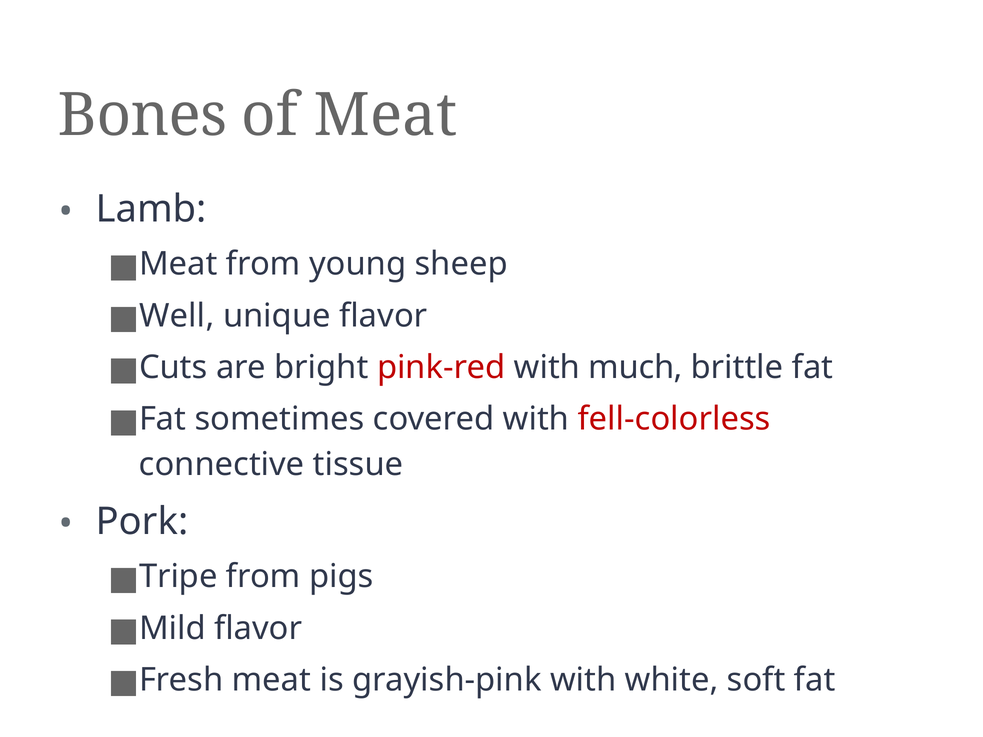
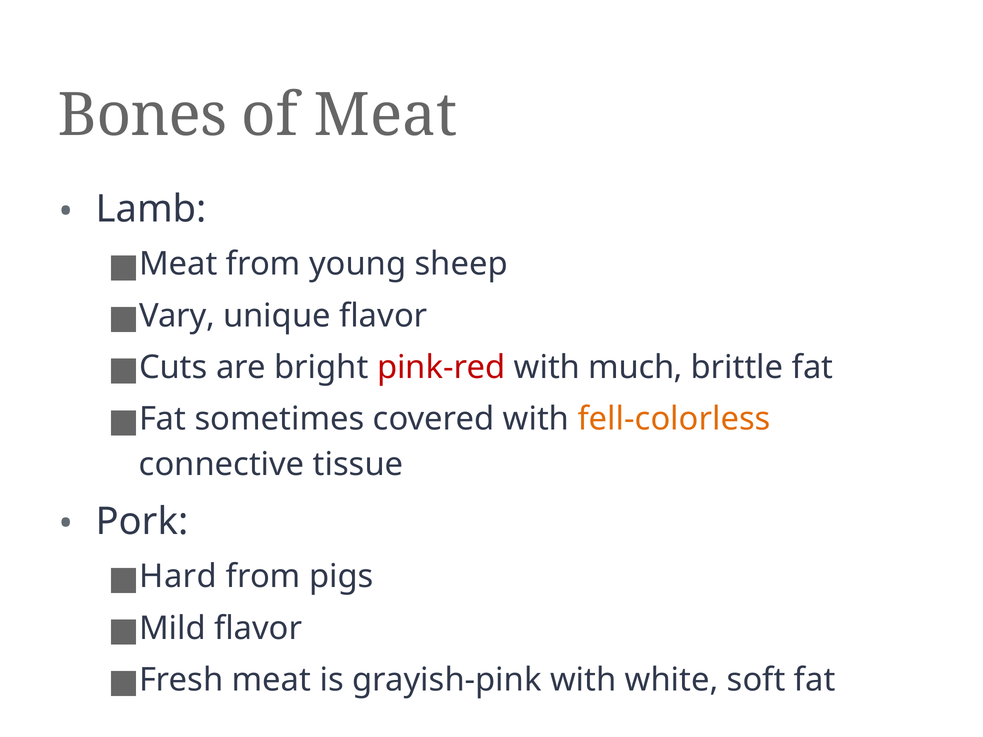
Well: Well -> Vary (177, 316)
fell-colorless colour: red -> orange (674, 419)
Tripe: Tripe -> Hard (178, 577)
